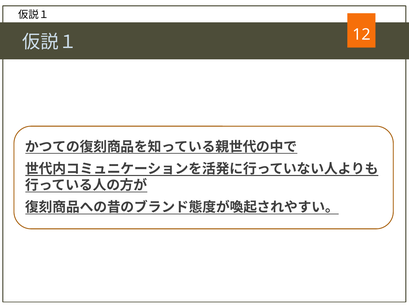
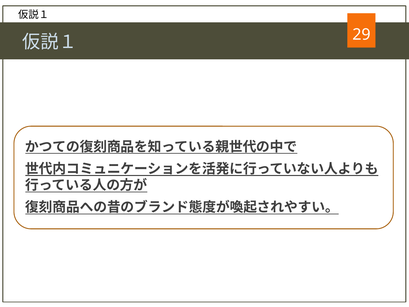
12: 12 -> 29 (361, 35)
